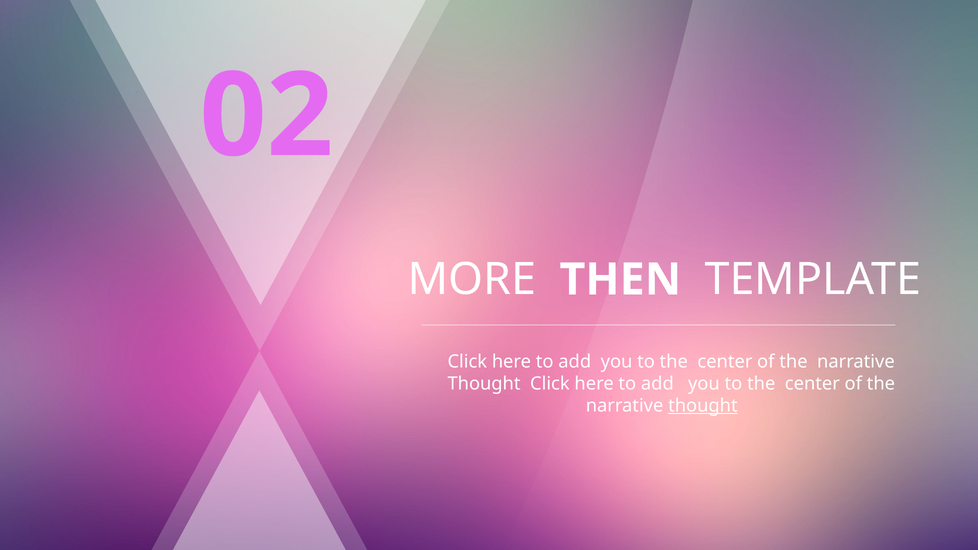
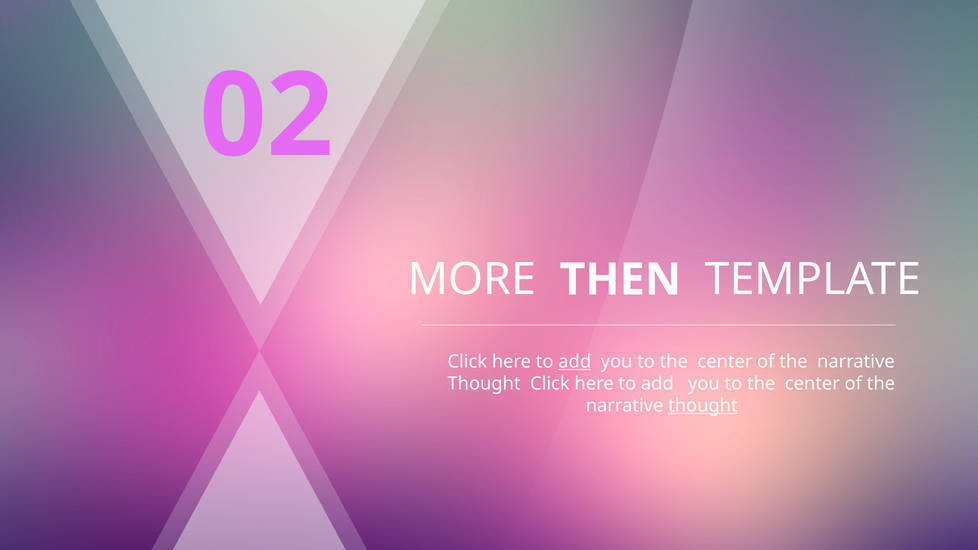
add underline: none -> present (575, 362)
